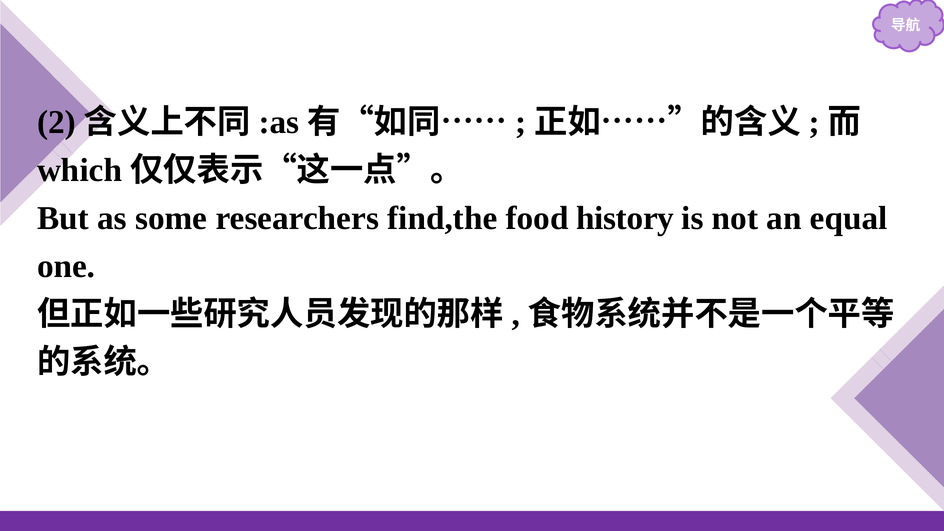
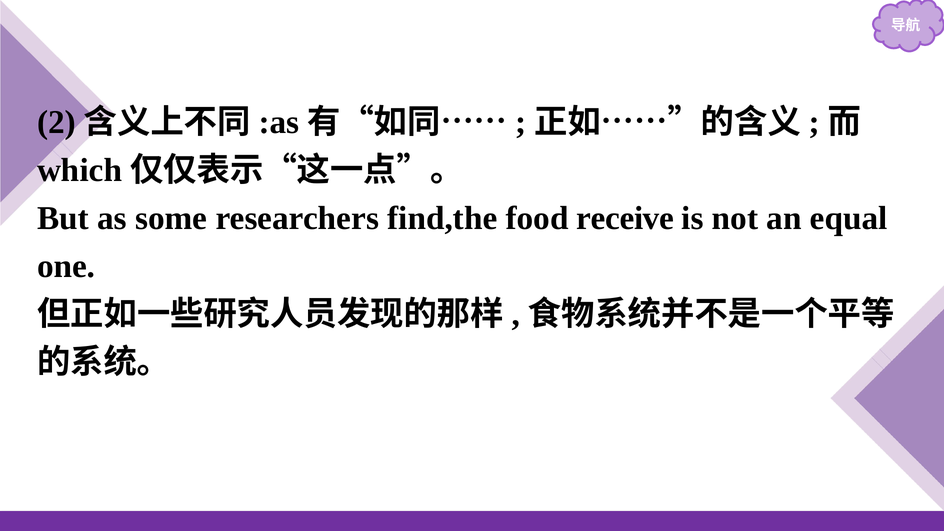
history: history -> receive (625, 218)
